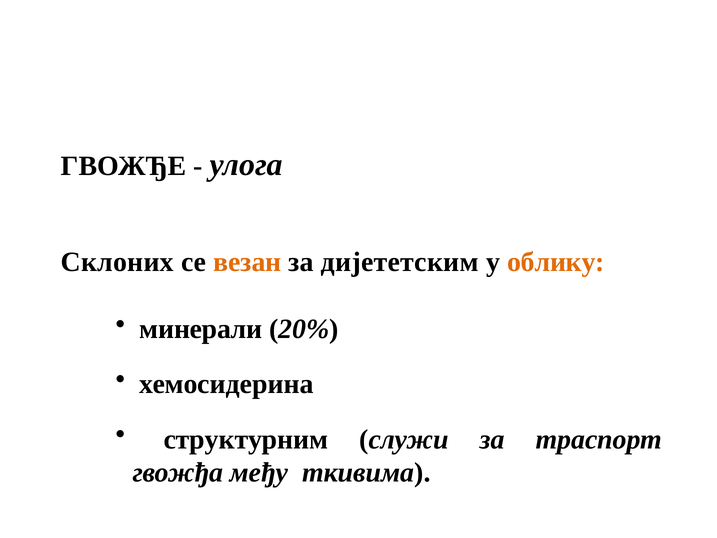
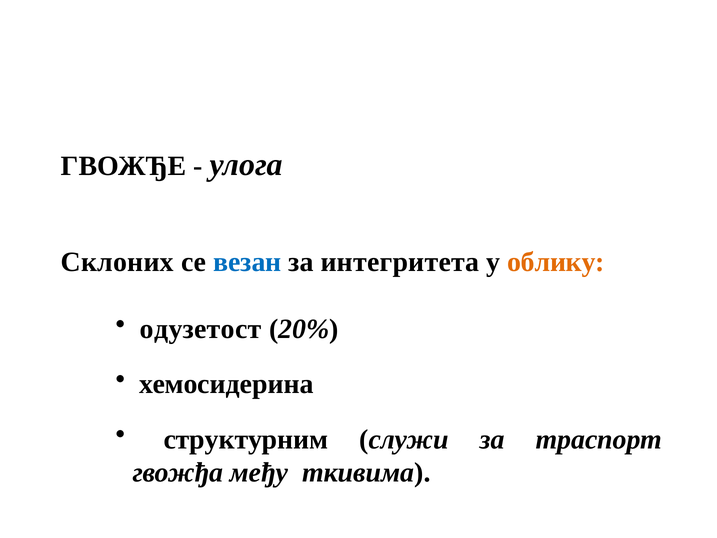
везан colour: orange -> blue (247, 262)
дијететским: дијететским -> интегритета (400, 262)
минерали: минерали -> одузетост (201, 329)
